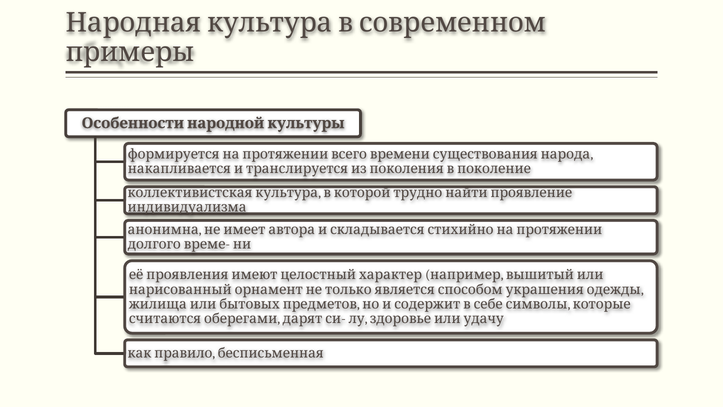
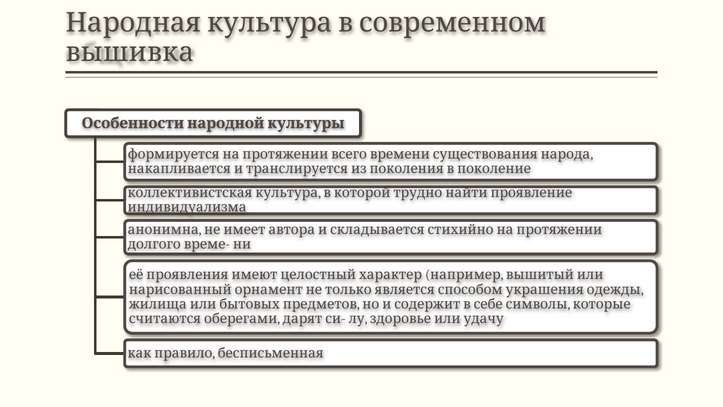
примеры: примеры -> вышивка (130, 52)
